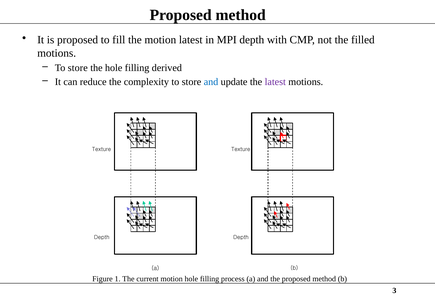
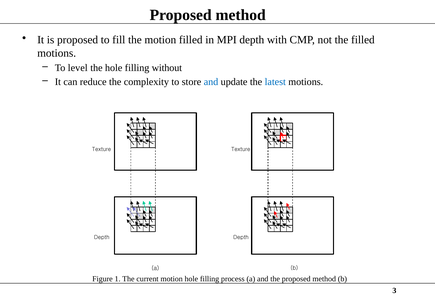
motion latest: latest -> filled (191, 40)
store: store -> level (78, 68)
derived: derived -> without (167, 68)
latest colour: purple -> blue (275, 82)
